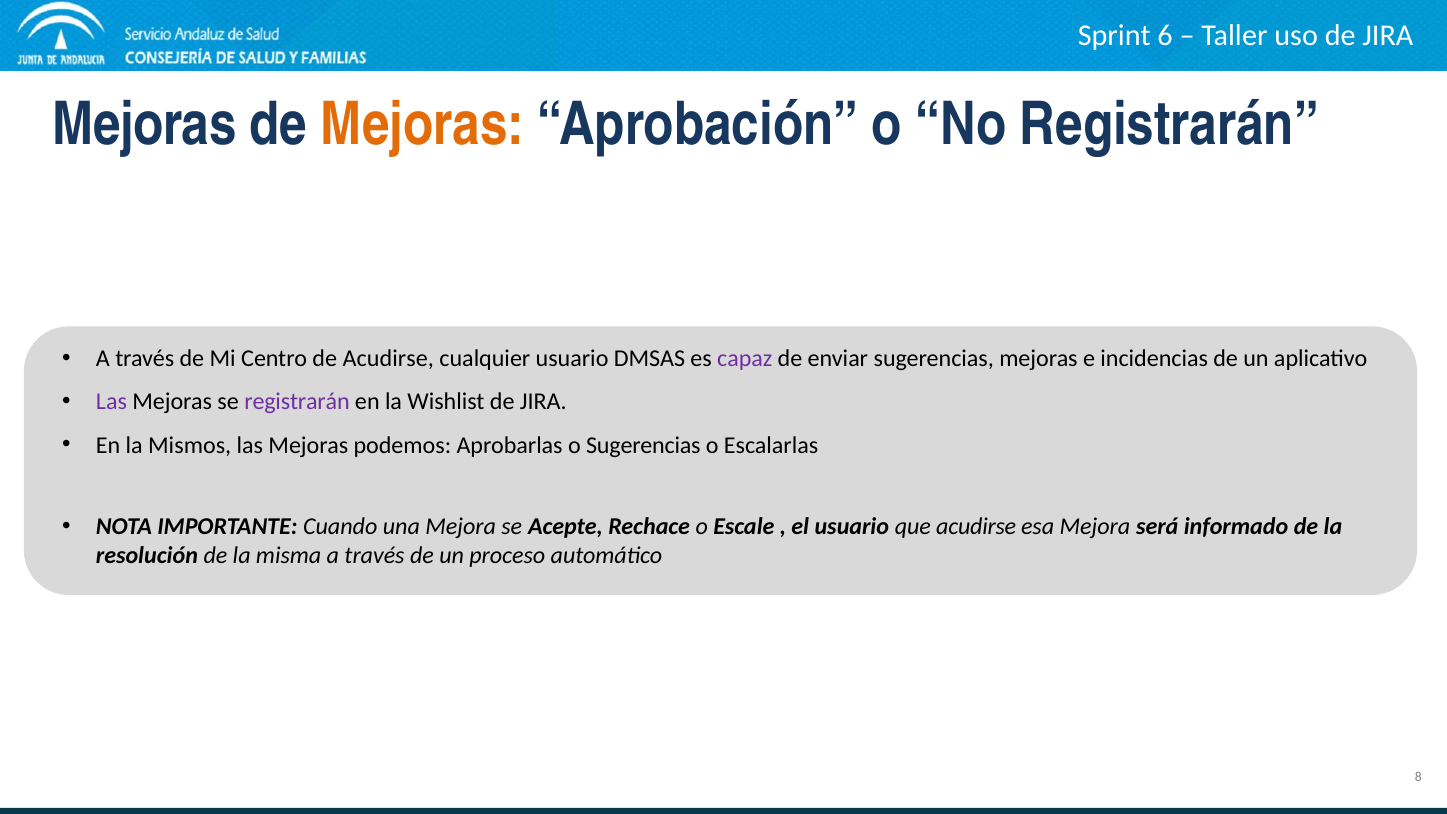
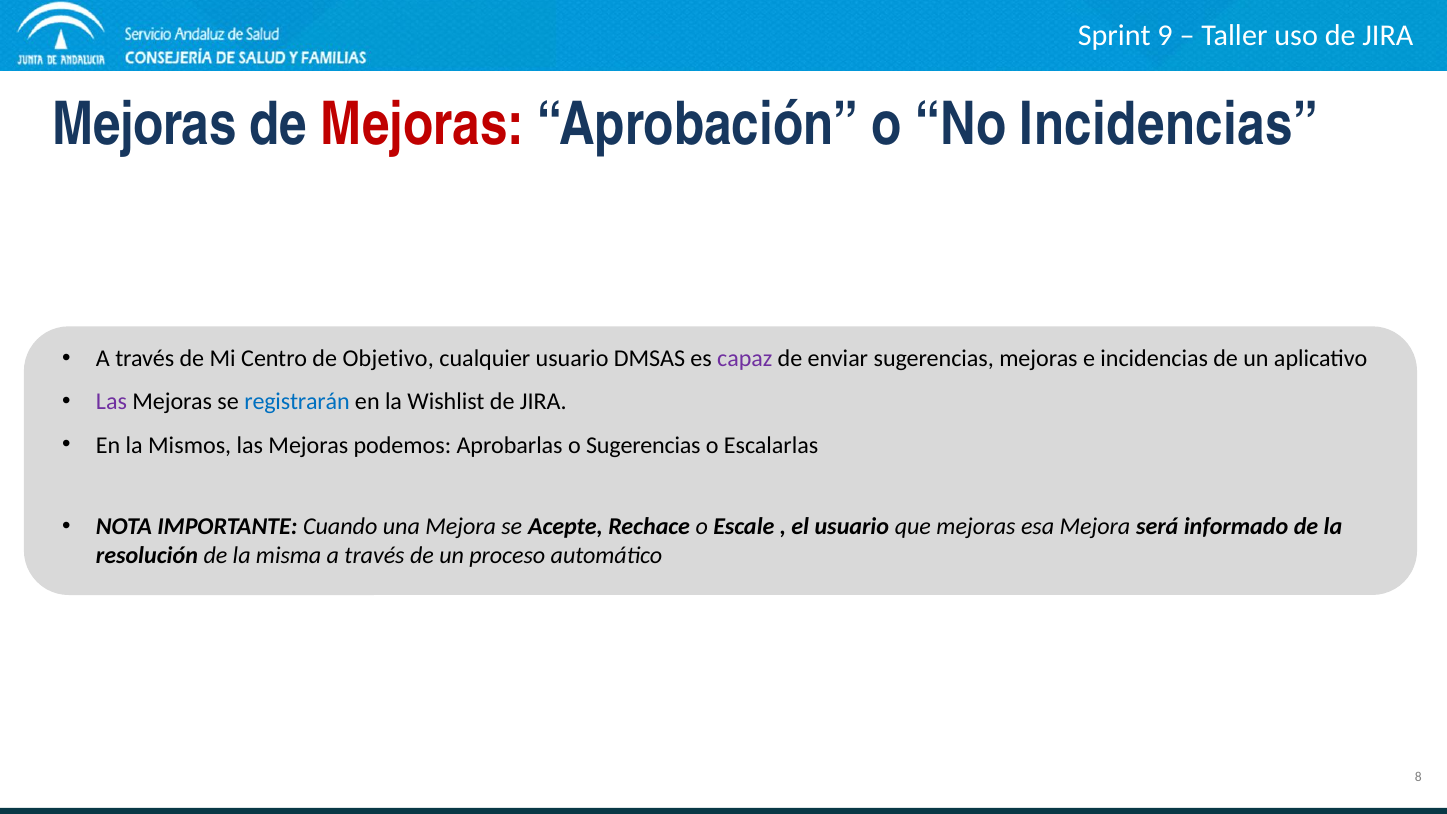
6: 6 -> 9 (1165, 36)
Mejoras colour: orange -> red (422, 125)
No Registrarán: Registrarán -> Incidencias (1169, 125)
de Acudirse: Acudirse -> Objetivo (388, 359)
registrarán colour: purple -> blue (297, 402)
que acudirse: acudirse -> mejoras (976, 527)
